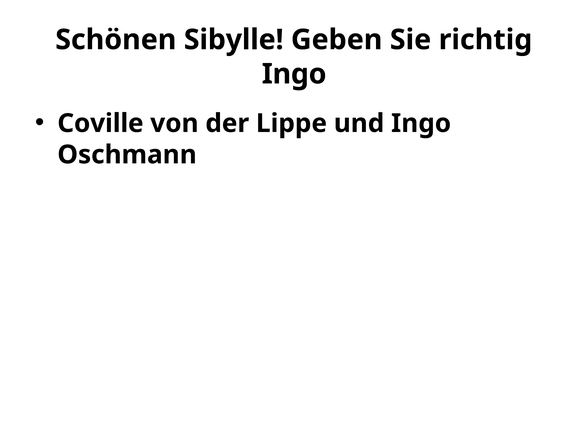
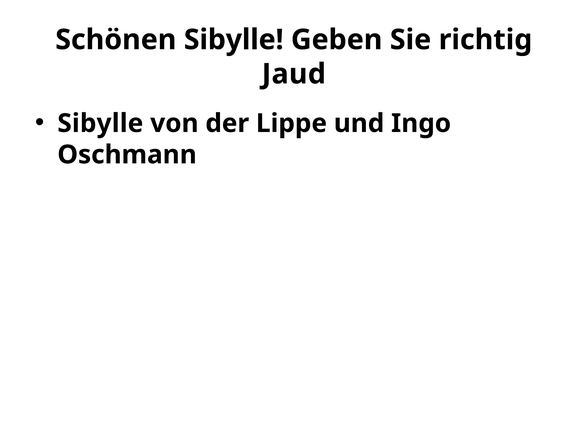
Ingo: Ingo -> Jaud (294, 74)
Coville: Coville -> Sibylle (100, 123)
